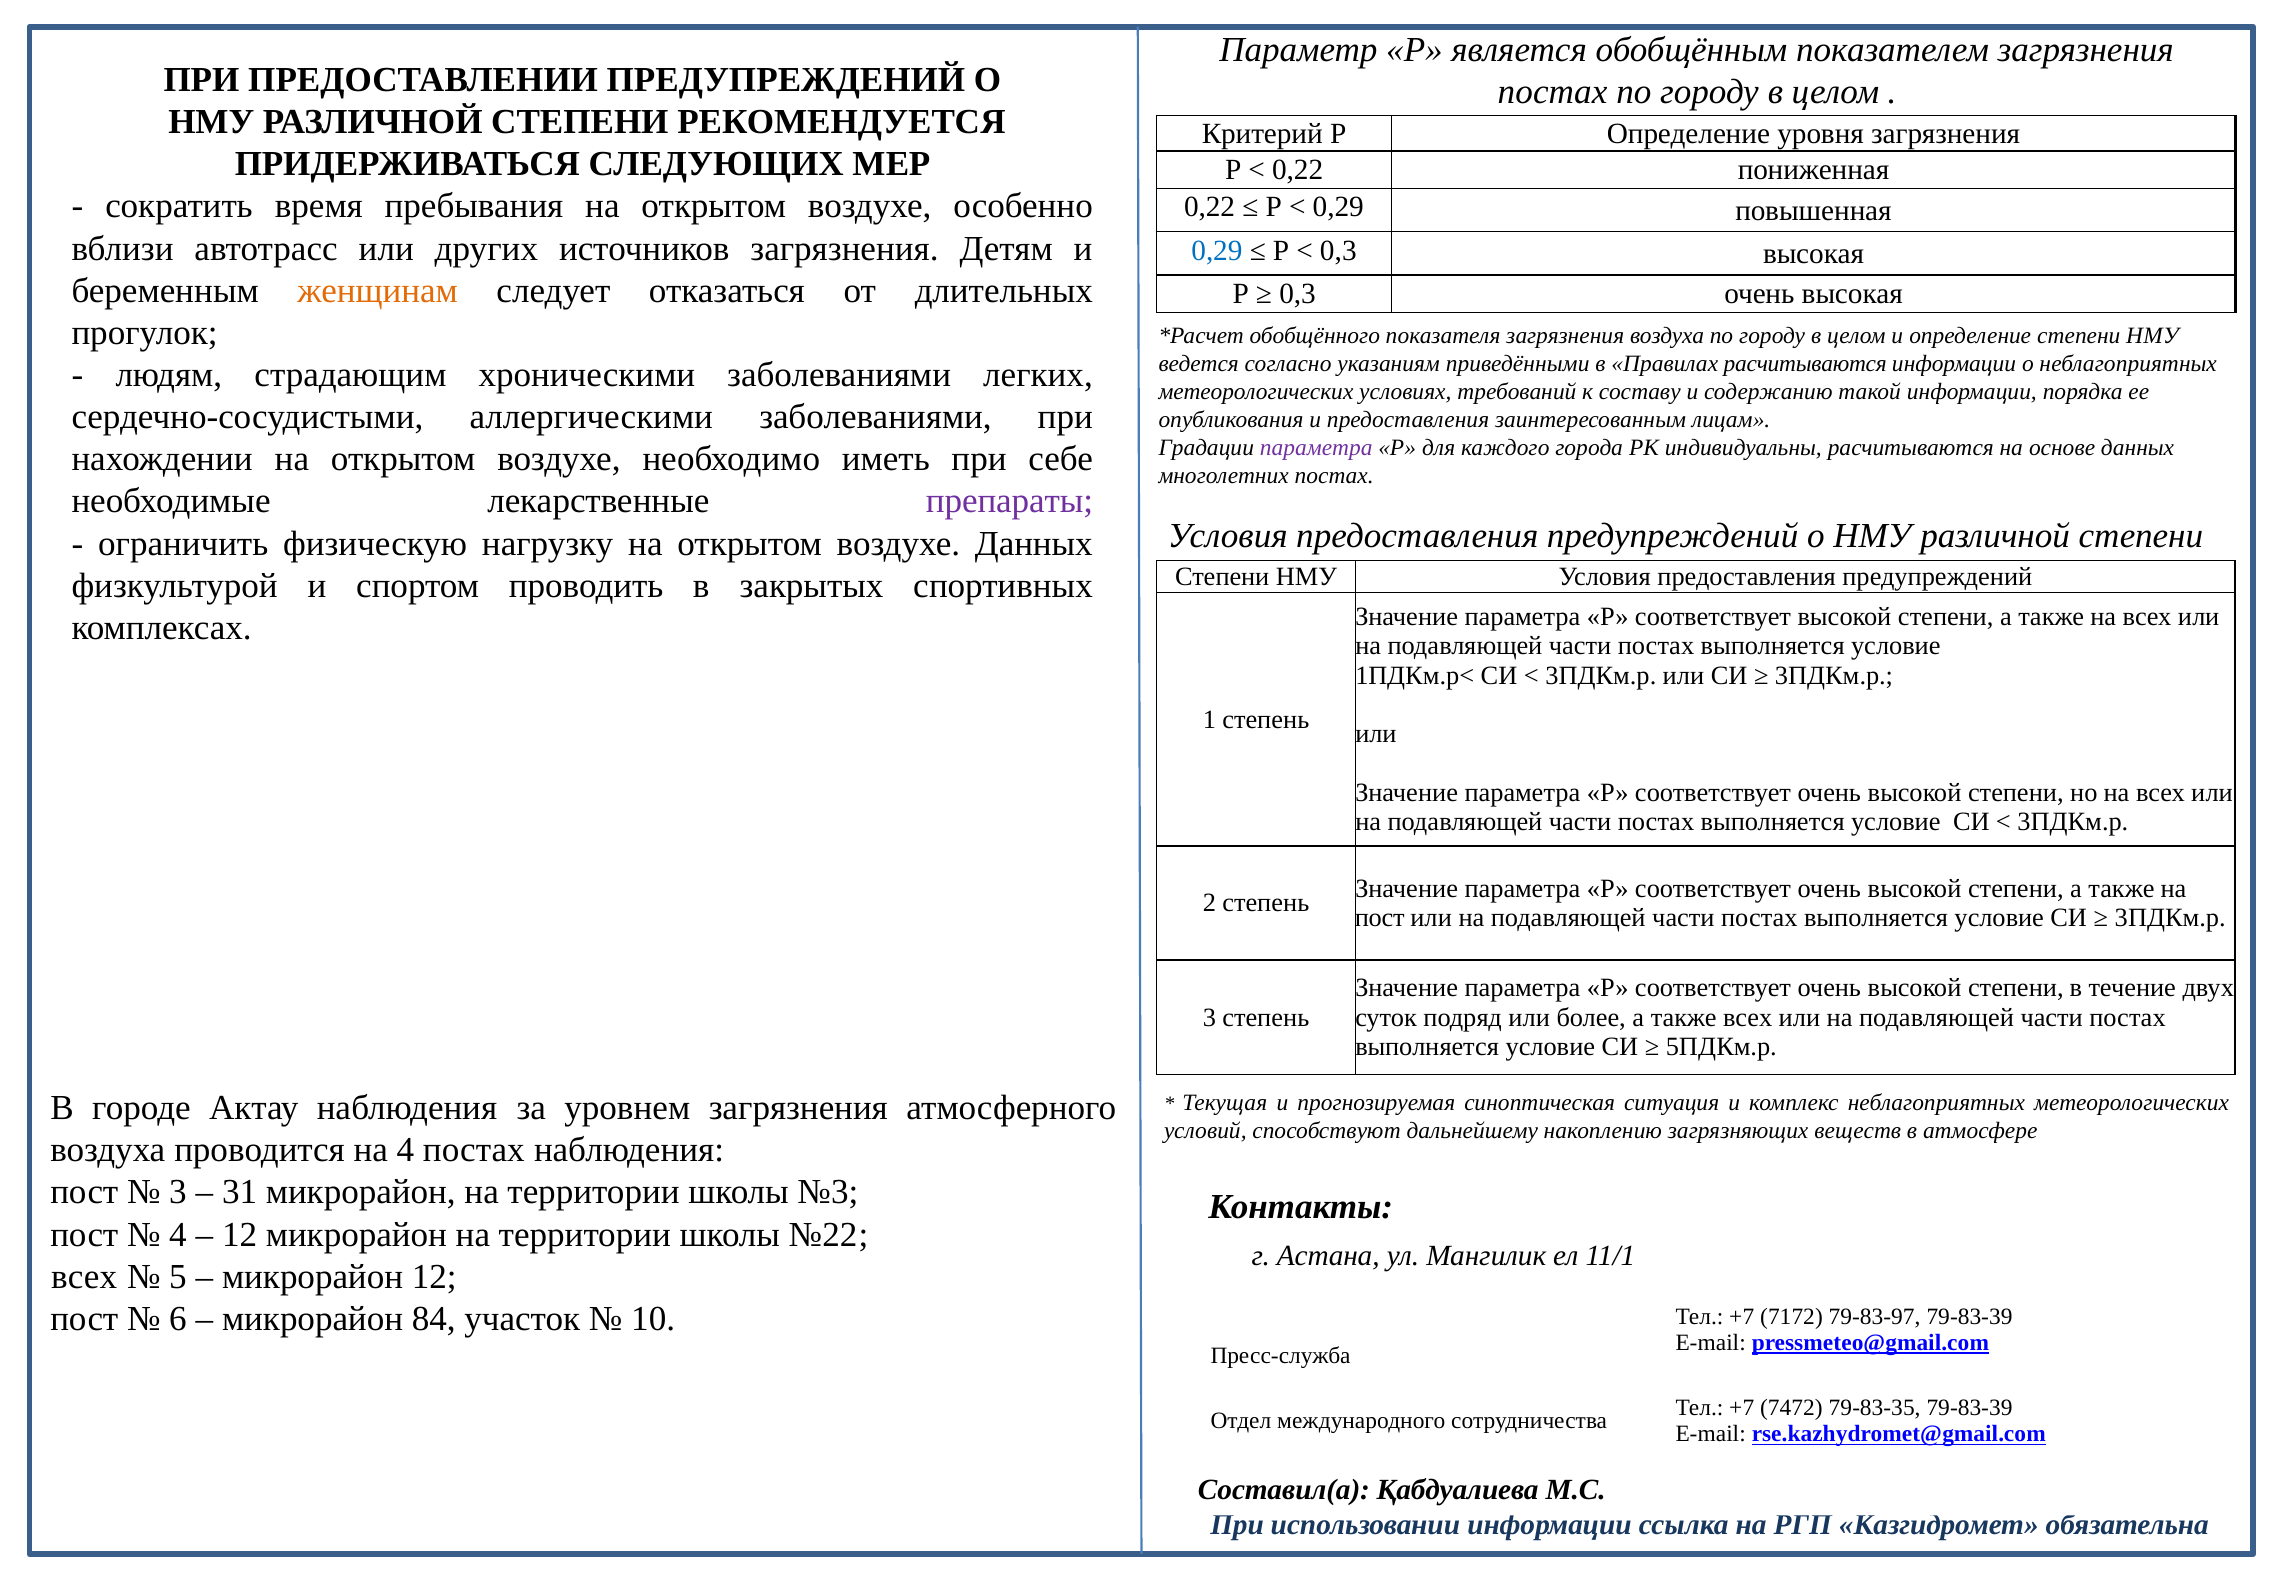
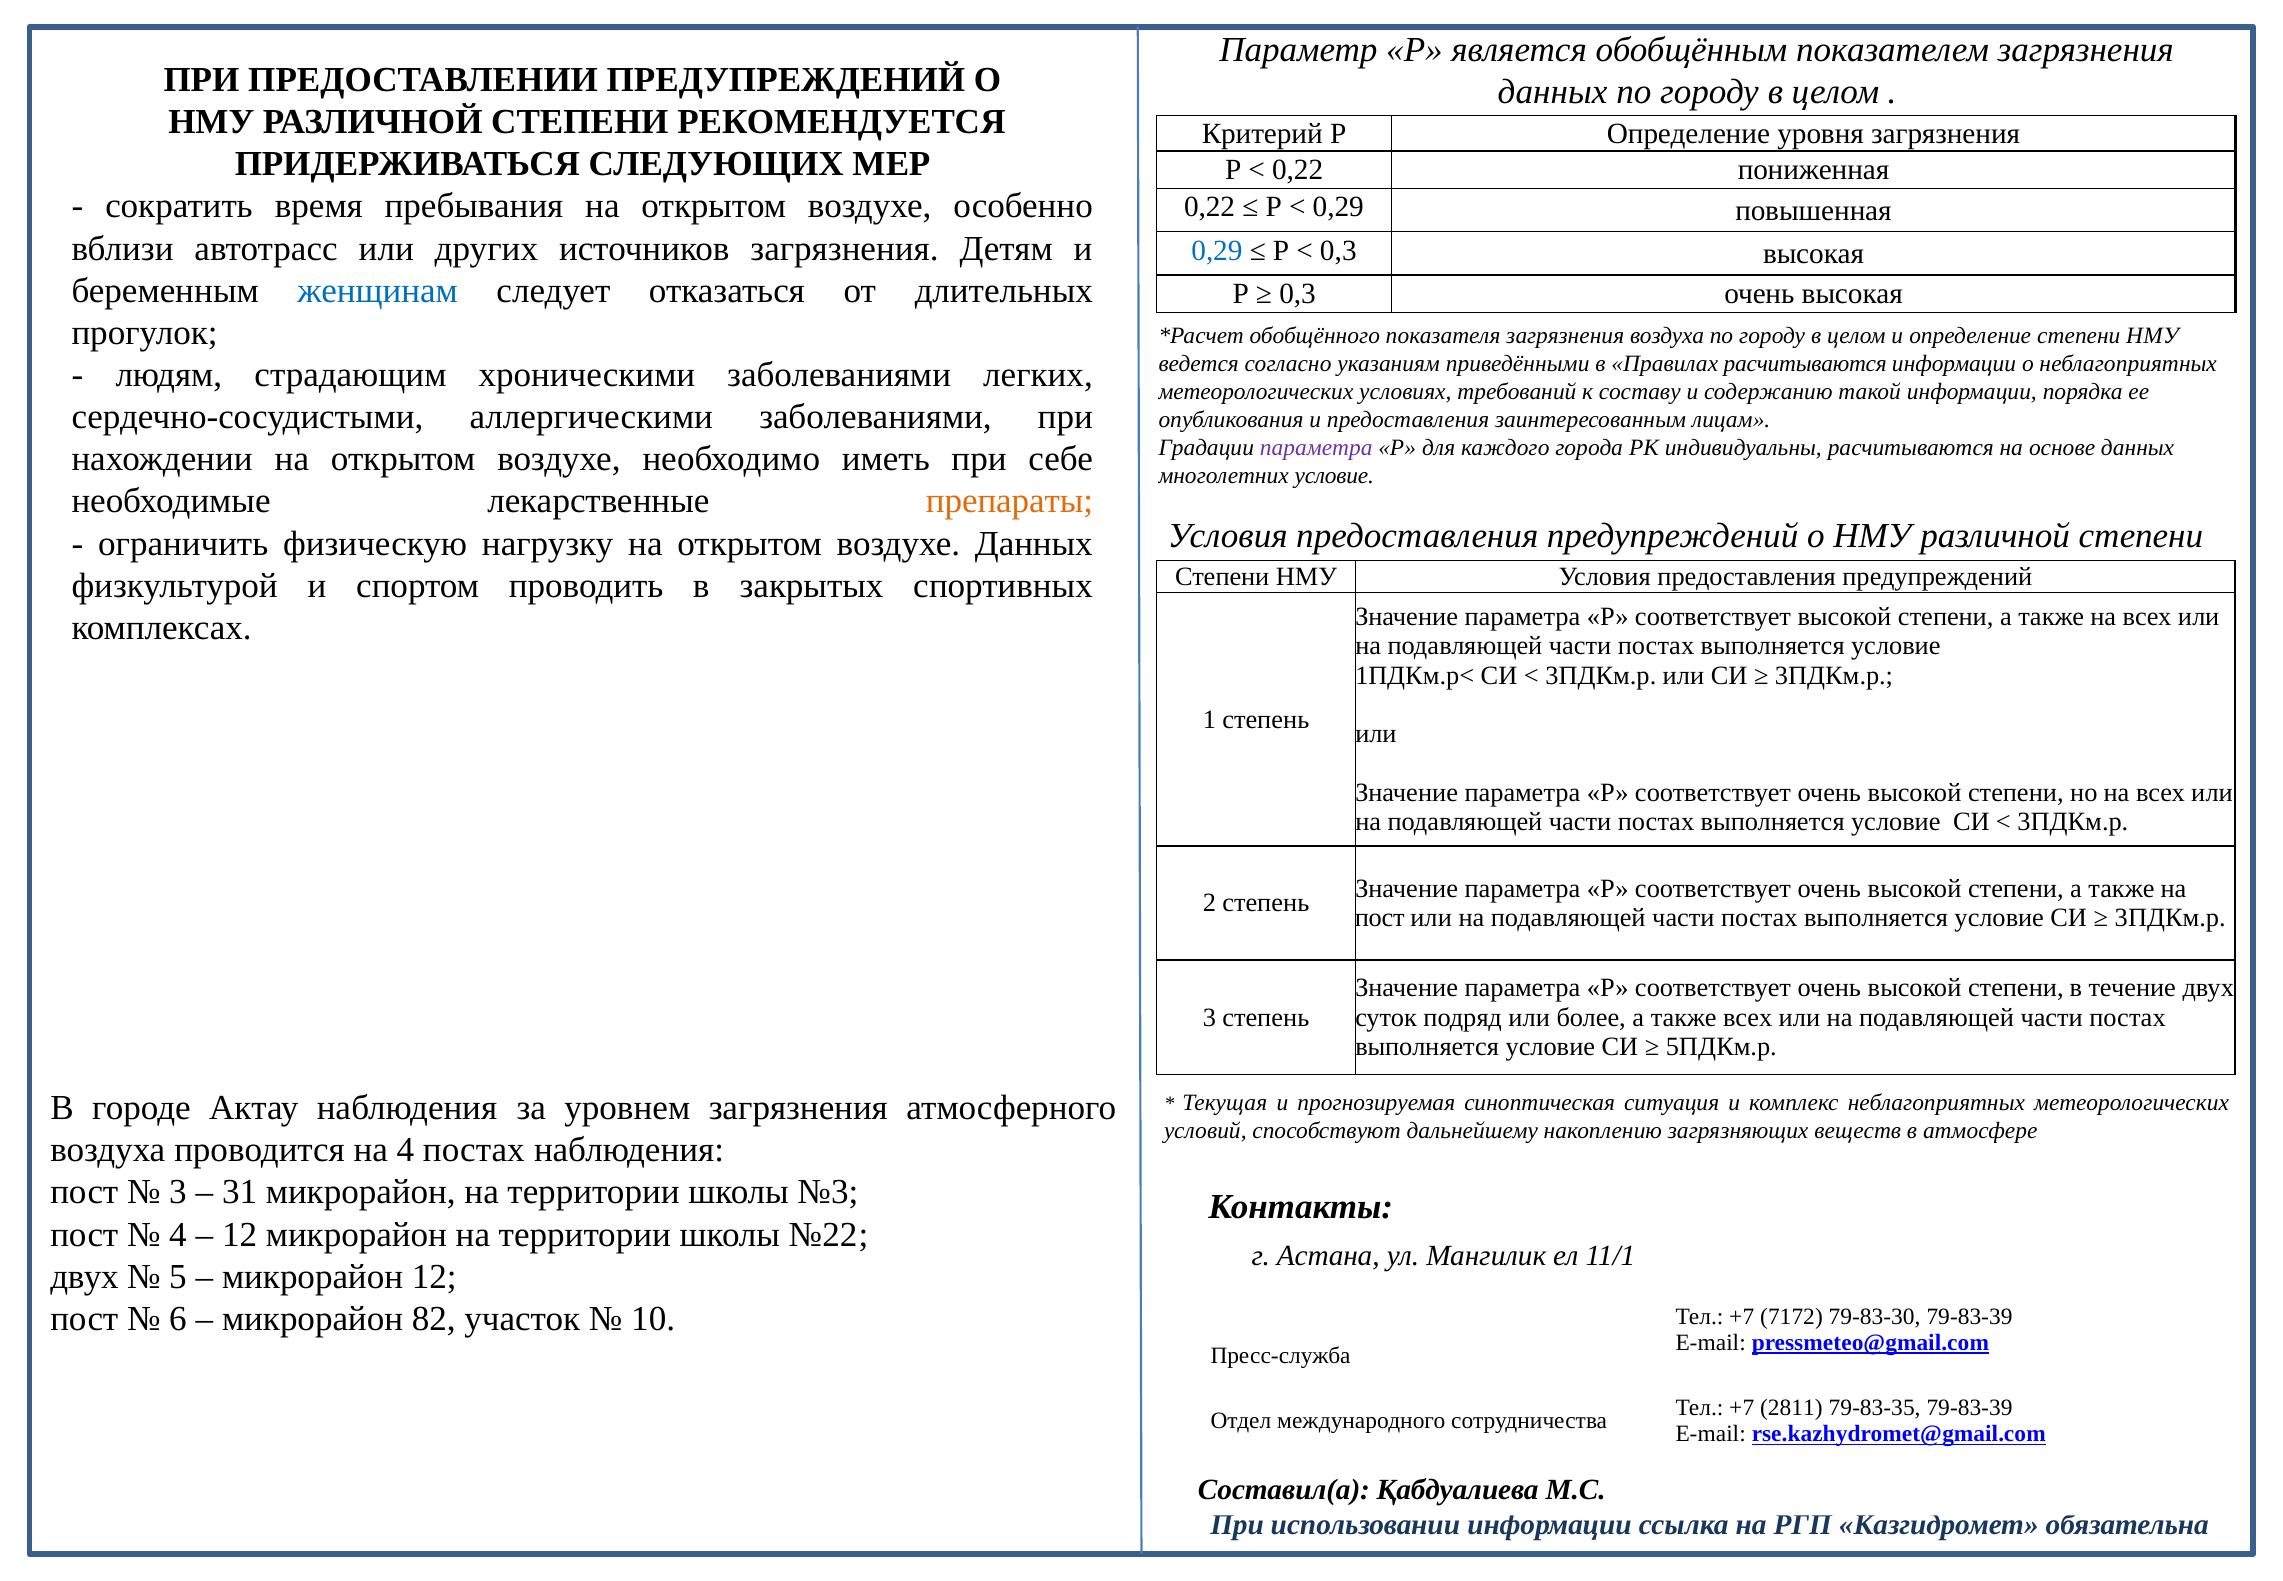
постах: постах -> данных (1553, 92)
женщинам colour: orange -> blue (377, 290)
многолетних постах: постах -> условие (1334, 476)
препараты colour: purple -> orange (1009, 501)
всех: всех -> двух (84, 1276)
84: 84 -> 82 (434, 1318)
79-83-97: 79-83-97 -> 79-83-30 (1875, 1316)
7472: 7472 -> 2811 (1791, 1408)
